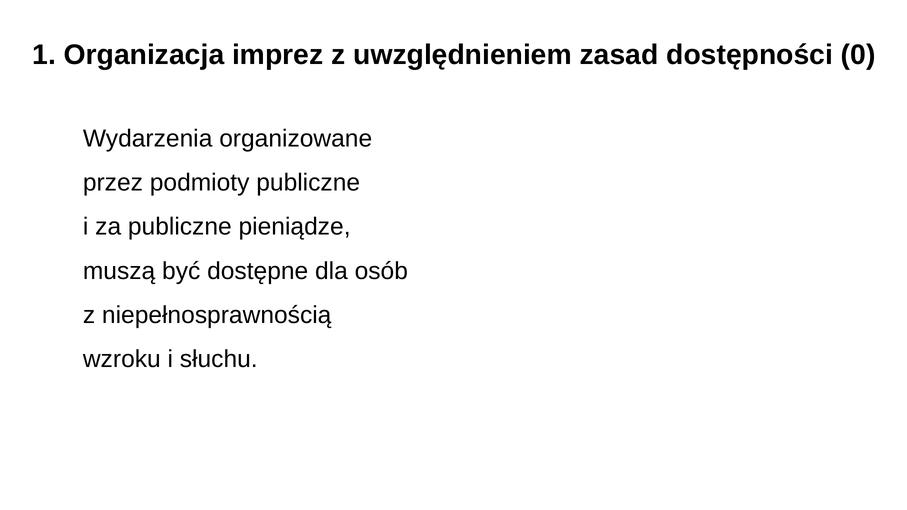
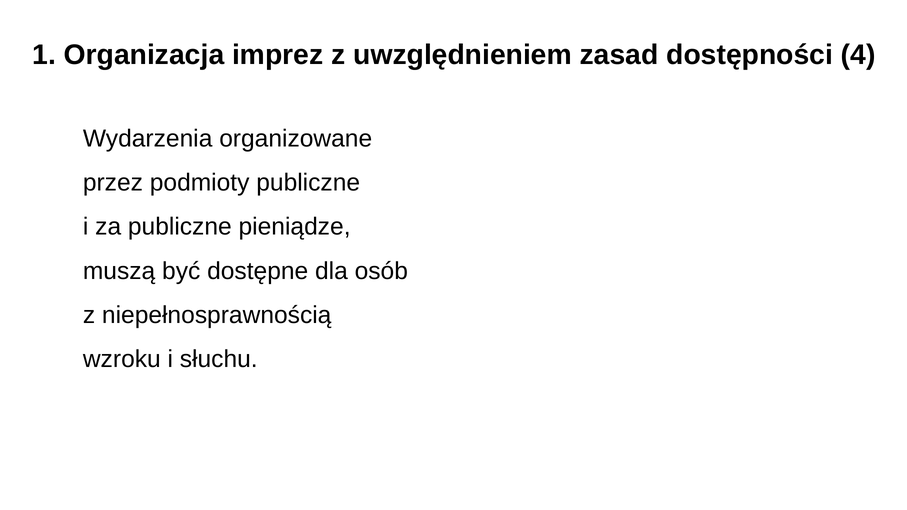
0: 0 -> 4 (858, 55)
